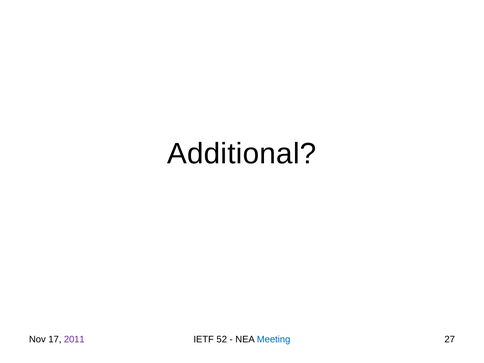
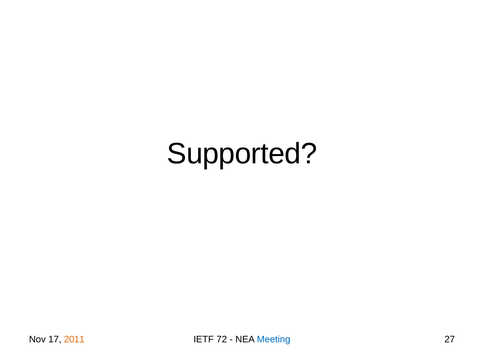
Additional: Additional -> Supported (242, 154)
2011 colour: purple -> orange (74, 339)
52: 52 -> 72 (222, 339)
